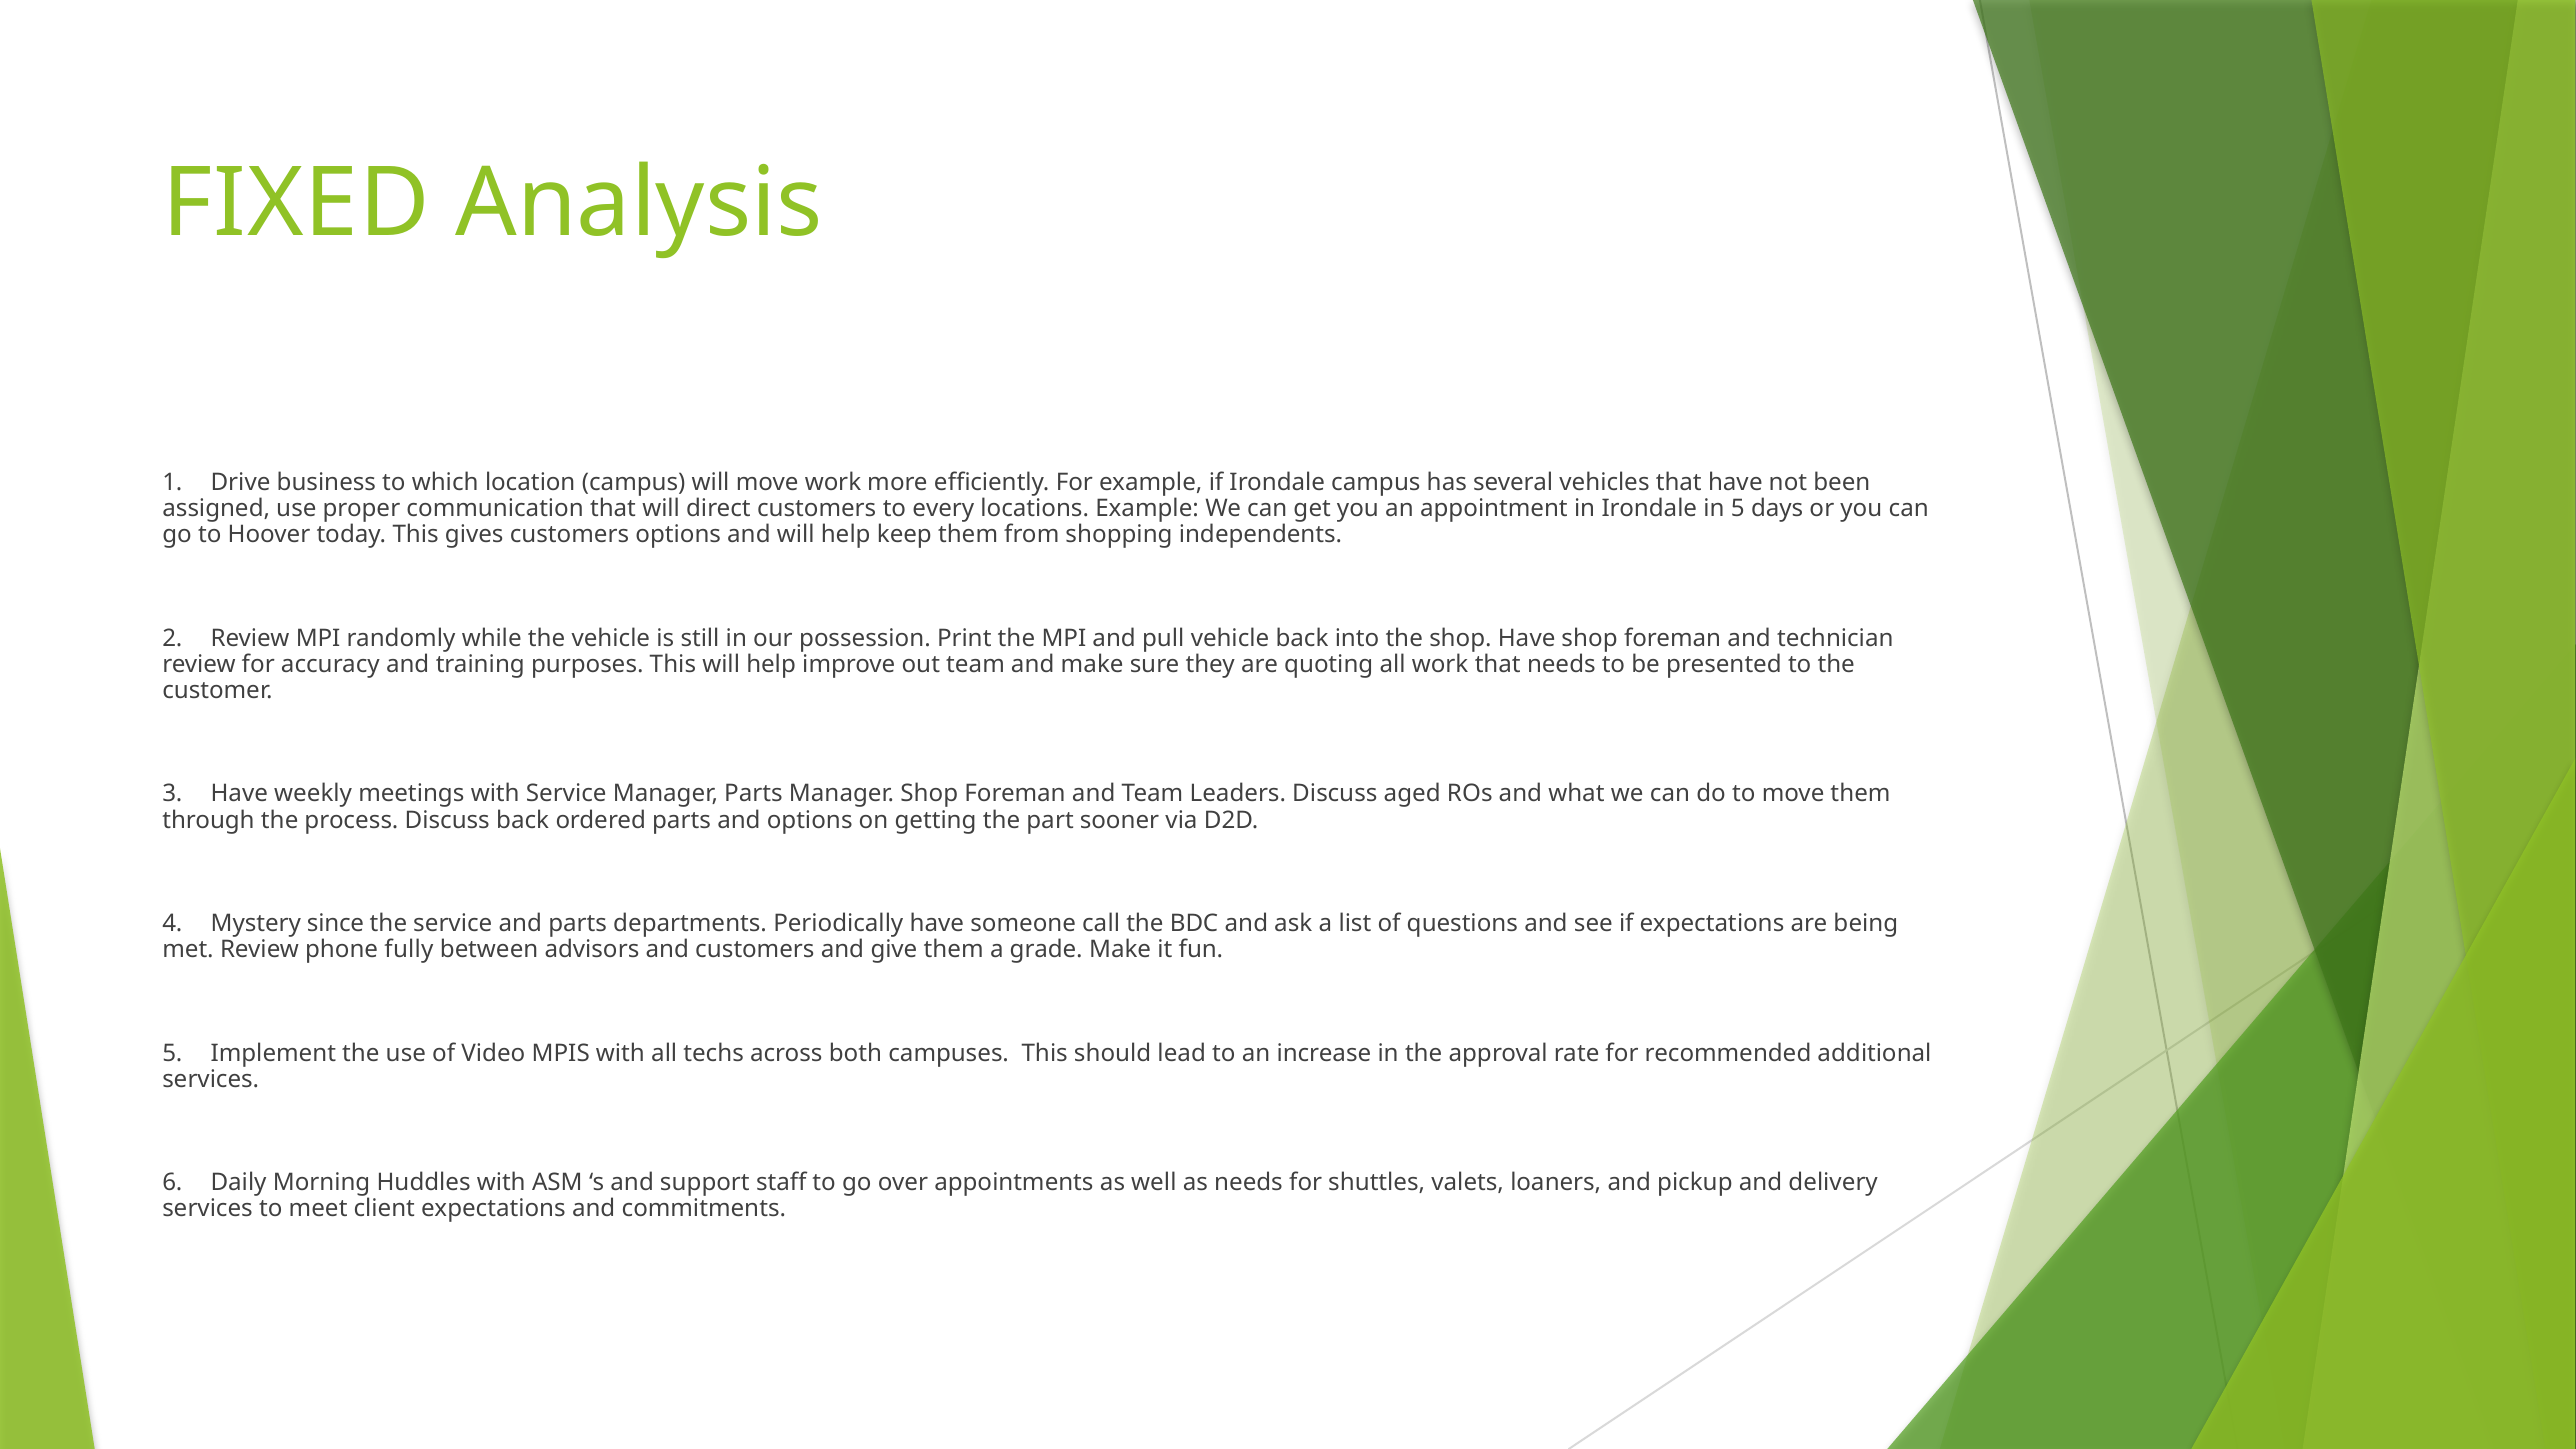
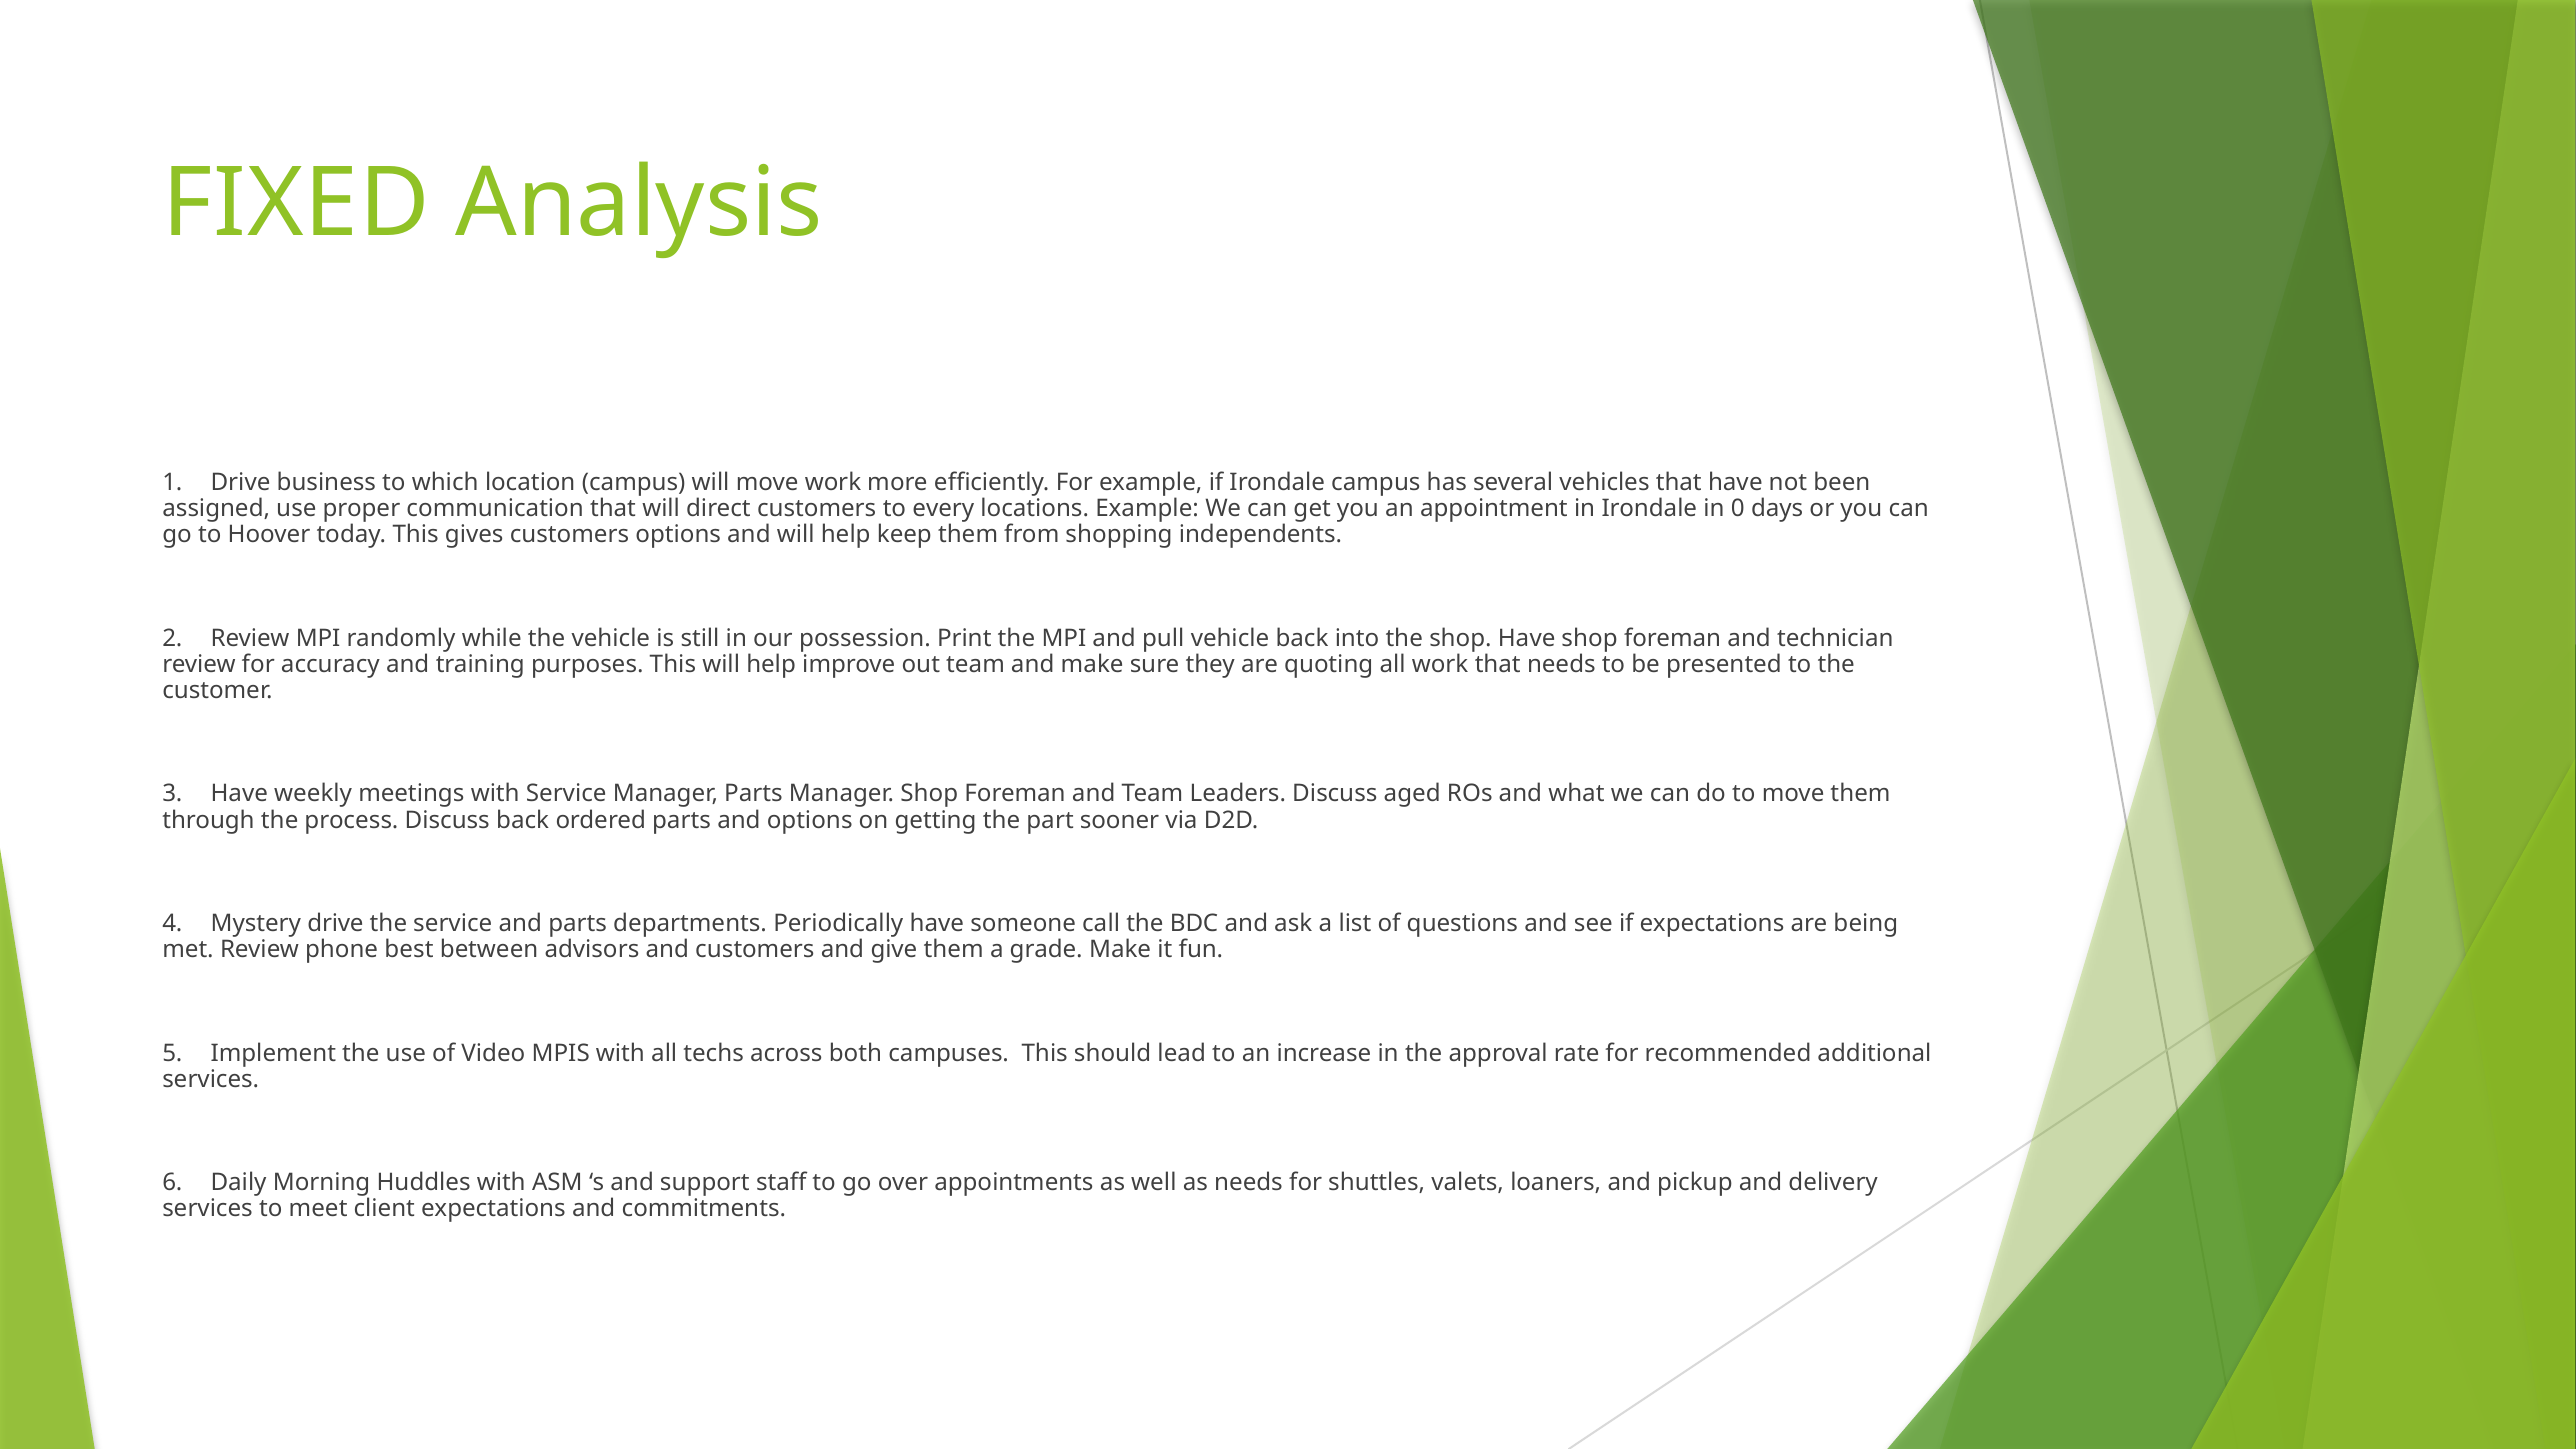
in 5: 5 -> 0 (1738, 509)
Mystery since: since -> drive (335, 924)
fully: fully -> best (409, 950)
